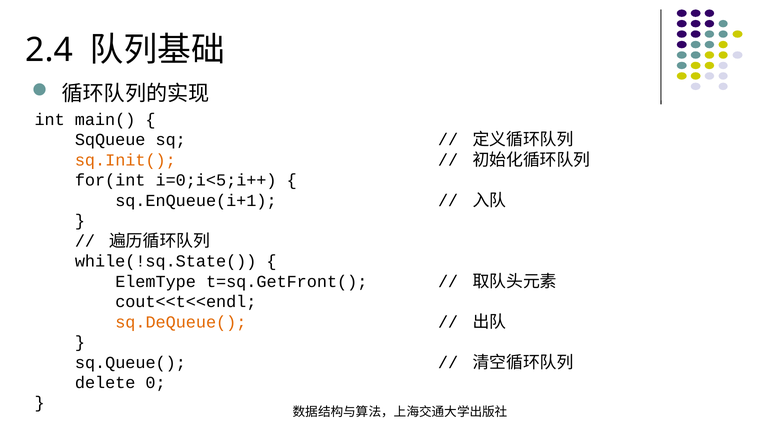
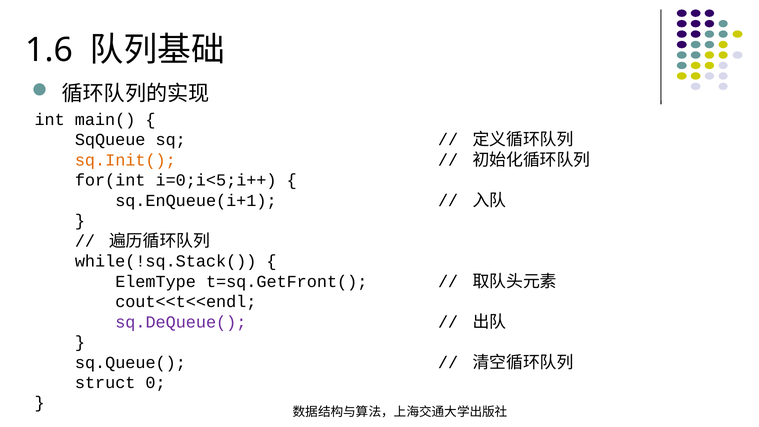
2.4: 2.4 -> 1.6 (49, 50)
while(!sq.State(: while(!sq.State( -> while(!sq.Stack( (166, 261)
sq.DeQueue( colour: orange -> purple (181, 322)
delete: delete -> struct (105, 383)
